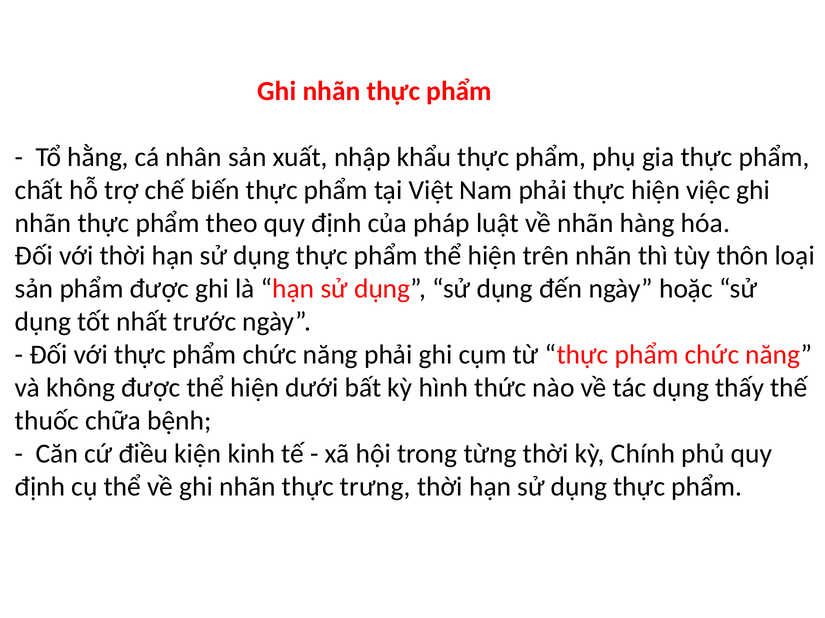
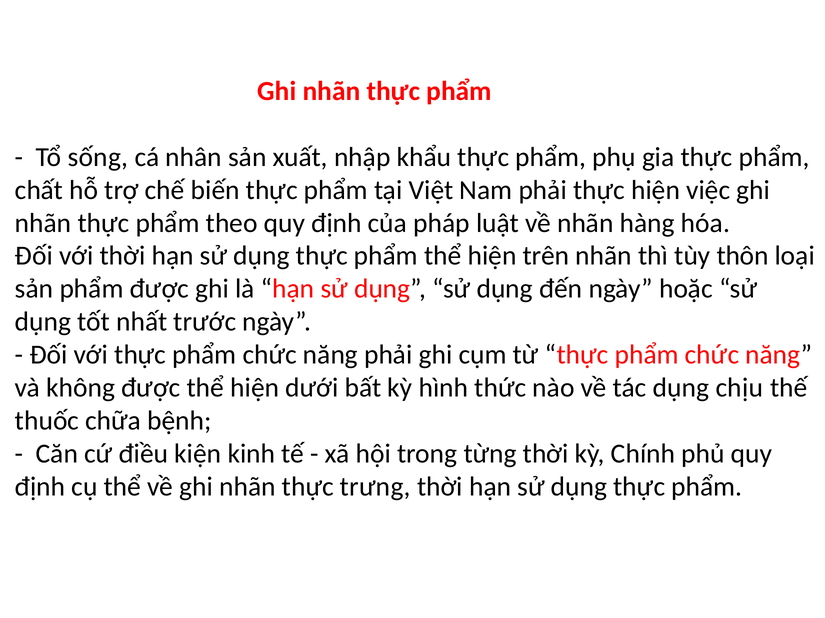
hằng: hằng -> sống (98, 157)
thấy: thấy -> chịu (739, 388)
